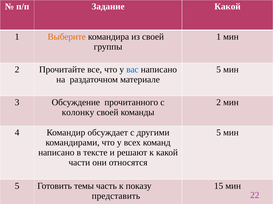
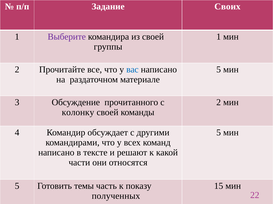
Задание Какой: Какой -> Своих (227, 6)
Выберите colour: orange -> purple (67, 37)
представить: представить -> полученных (116, 197)
